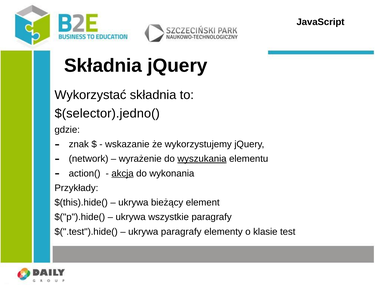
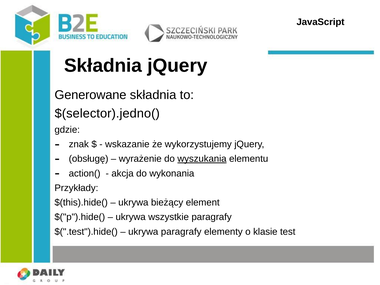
Wykorzystać: Wykorzystać -> Generowane (90, 95)
network: network -> obsługę (89, 159)
akcja underline: present -> none (123, 173)
